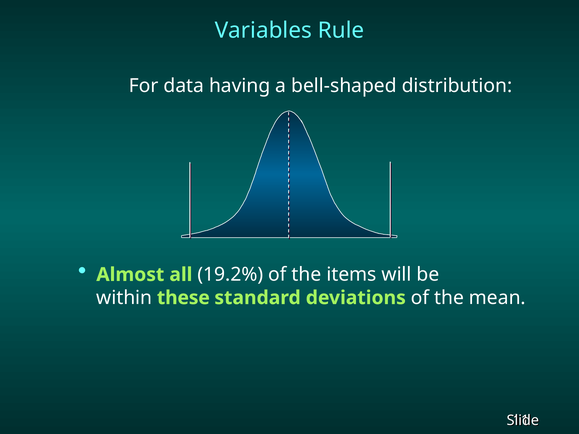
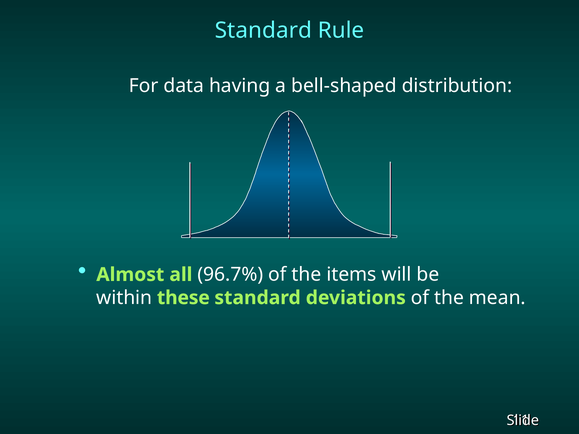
Variables: Variables -> Standard (263, 30)
19.2%: 19.2% -> 96.7% (230, 275)
